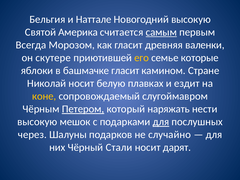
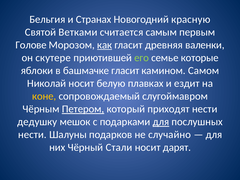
Наттале: Наттале -> Странах (94, 19)
Новогодний высокую: высокую -> красную (191, 19)
Америка: Америка -> Ветками (78, 32)
самым underline: present -> none (161, 32)
Всегда: Всегда -> Голове (31, 45)
как underline: none -> present (105, 45)
его colour: yellow -> light green (142, 58)
Стране: Стране -> Самом (204, 71)
наряжать: наряжать -> приходят (169, 109)
высокую: высокую -> дедушку (37, 122)
через: через -> нести (32, 135)
